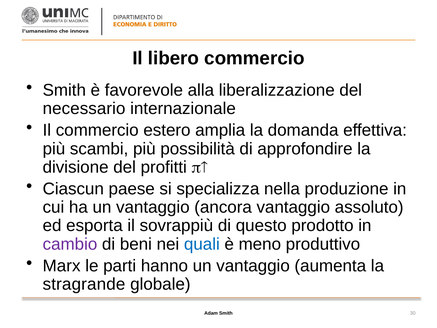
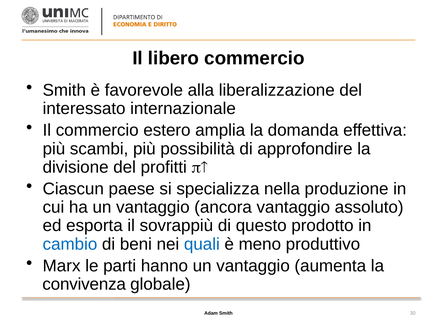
necessario: necessario -> interessato (84, 108)
cambio colour: purple -> blue (70, 244)
stragrande: stragrande -> convivenza (84, 284)
